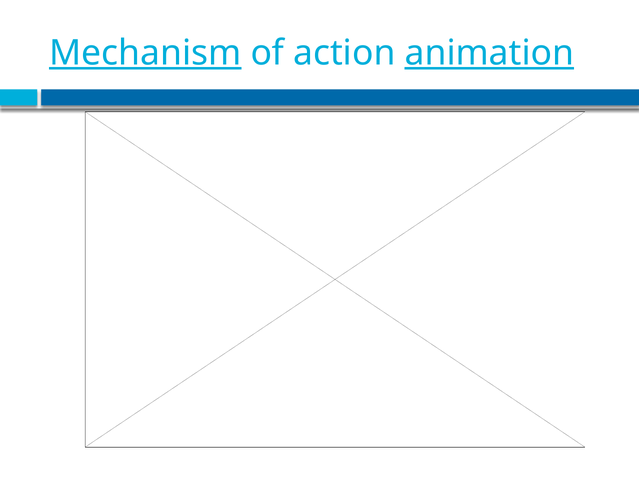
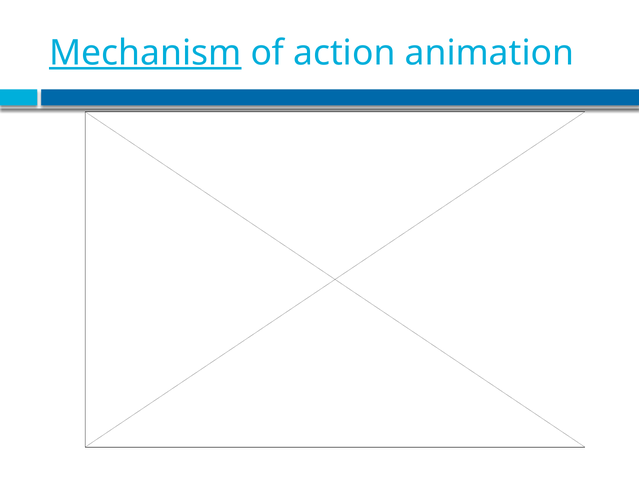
animation underline: present -> none (489, 53)
